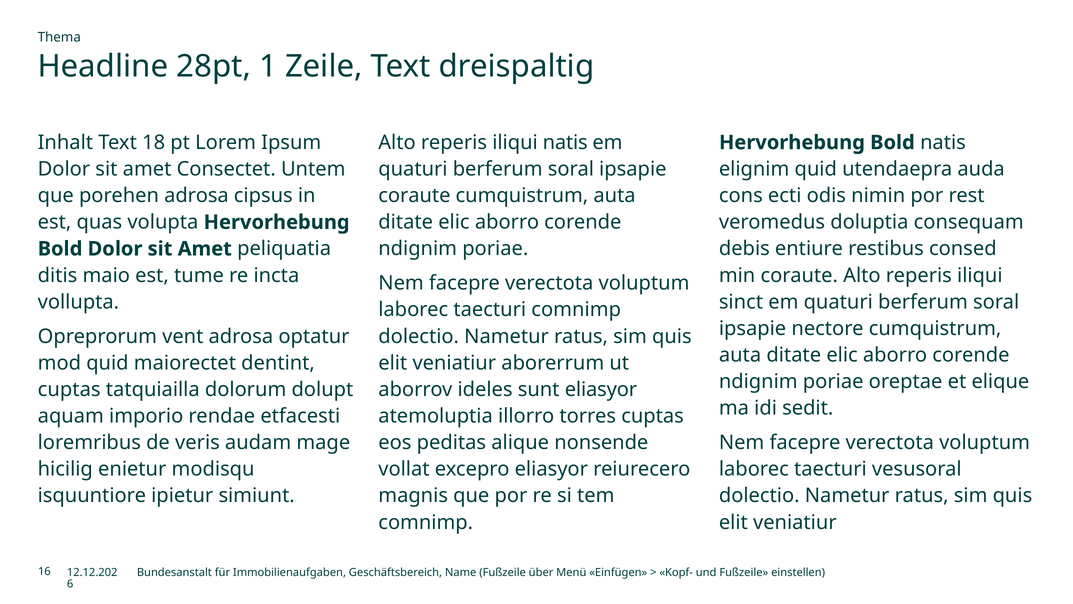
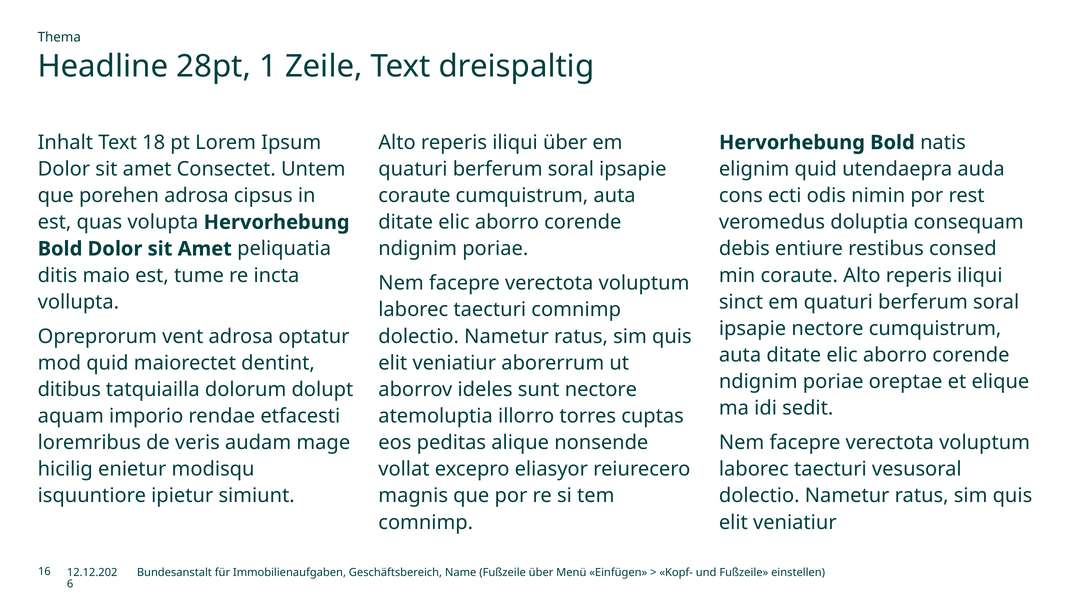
iliqui natis: natis -> über (565, 142)
cuptas: cuptas -> ditibus (69, 389)
sunt eliasyor: eliasyor -> nectore (601, 389)
